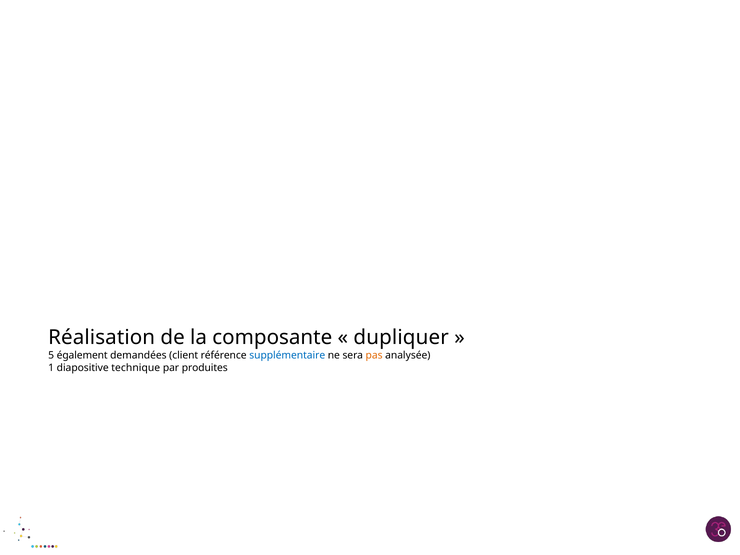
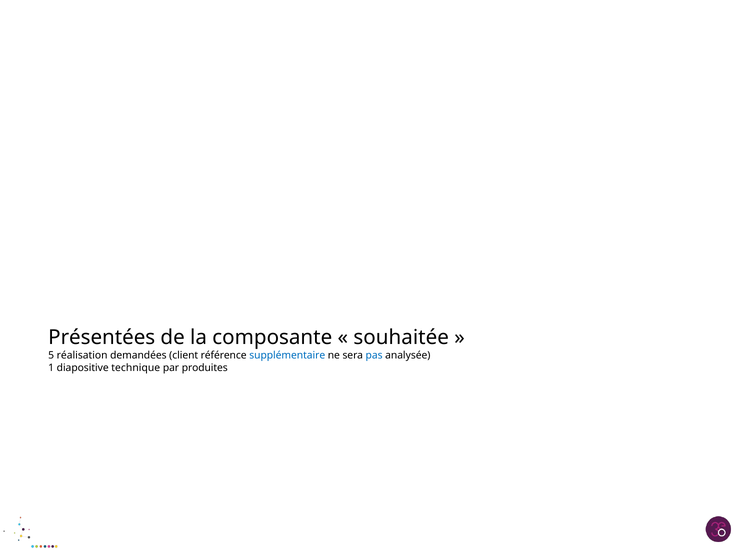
Réalisation: Réalisation -> Présentées (102, 338)
dupliquer: dupliquer -> souhaitée (401, 338)
également: également -> réalisation (82, 355)
pas colour: orange -> blue (374, 355)
